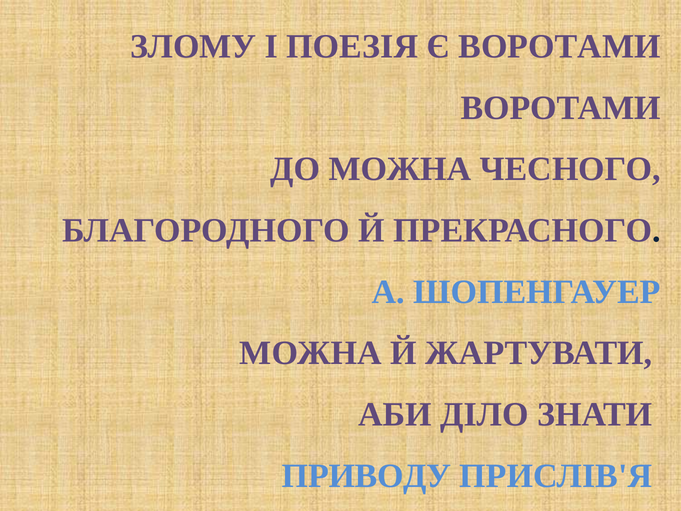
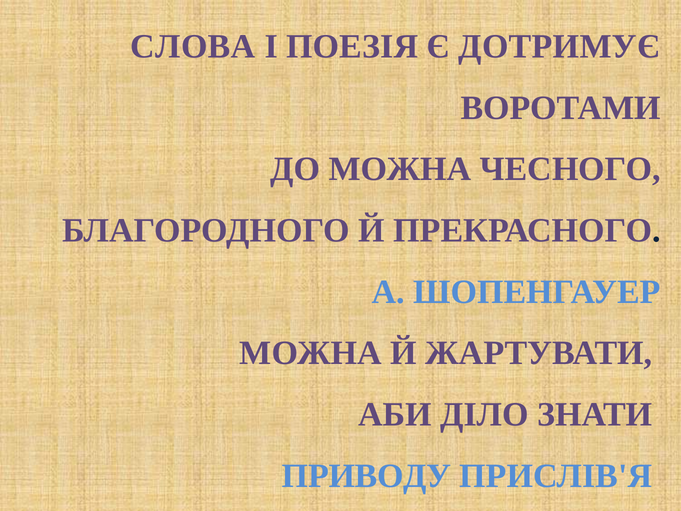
ЗЛОМУ: ЗЛОМУ -> СЛОВА (193, 47)
Є ВОРОТАМИ: ВОРОТАМИ -> ДОТРИМУЄ (559, 47)
